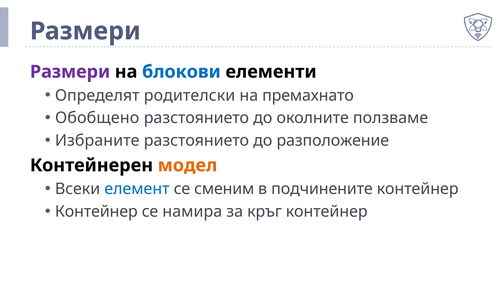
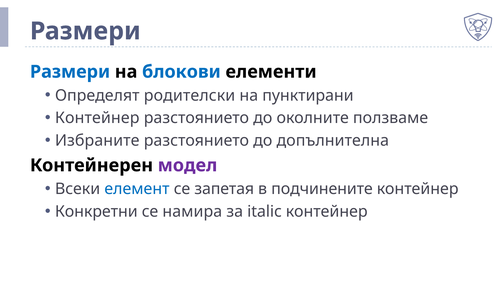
Размери colour: purple -> blue (70, 72)
премахнато: премахнато -> пунктирани (308, 96)
Обобщено: Обобщено -> Контейнер (97, 118)
разположение: разположение -> допълнителна (333, 141)
модел colour: orange -> purple (187, 166)
сменим: сменим -> запетая (224, 189)
Контейнер: Контейнер -> Конкретни (96, 212)
кръг: кръг -> italic (264, 212)
